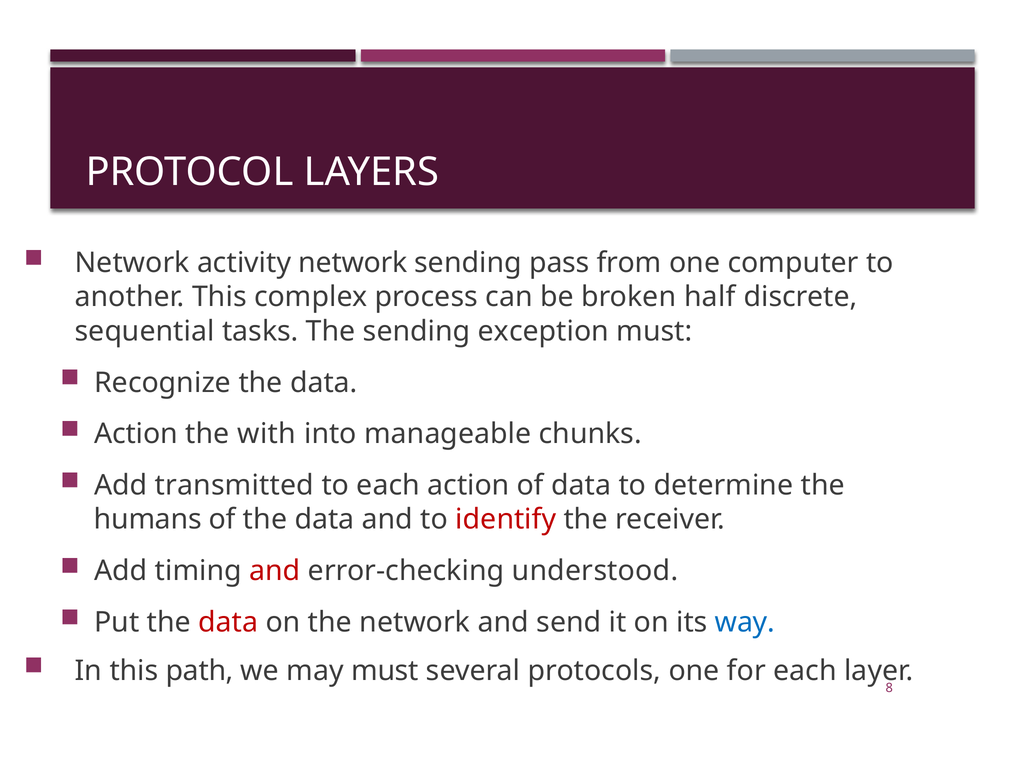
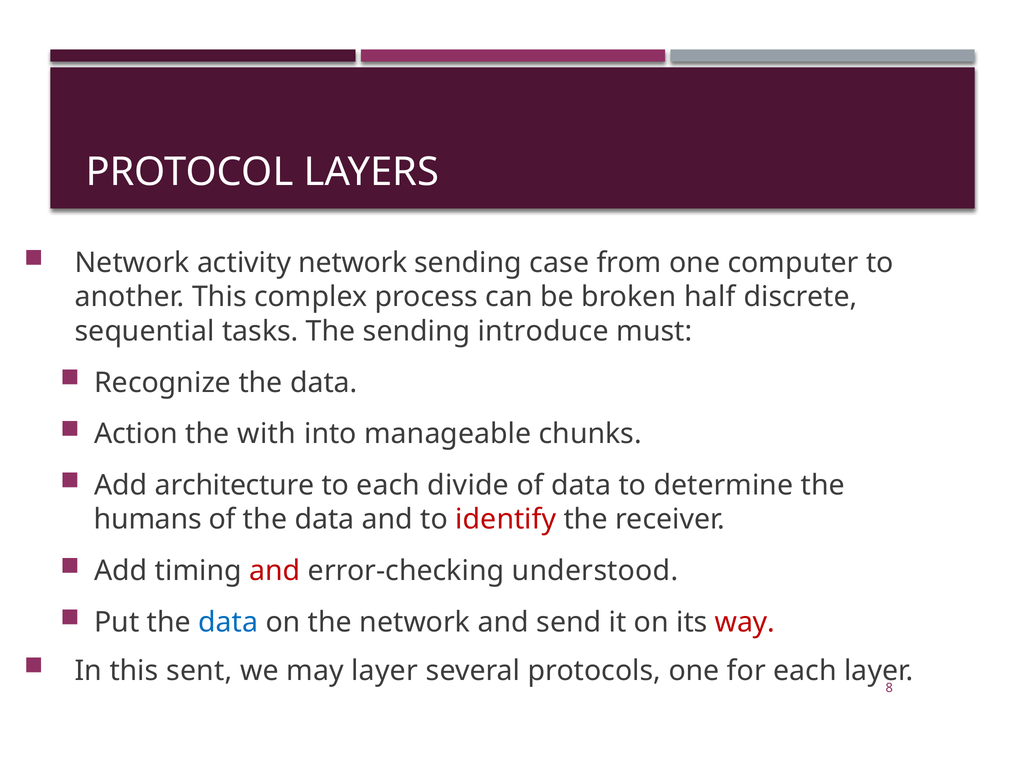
pass: pass -> case (559, 263)
exception: exception -> introduce (543, 331)
transmitted: transmitted -> architecture (235, 486)
each action: action -> divide (468, 486)
data colour: red -> blue (228, 623)
way colour: blue -> red (745, 623)
path: path -> sent (199, 671)
may must: must -> layer (385, 671)
